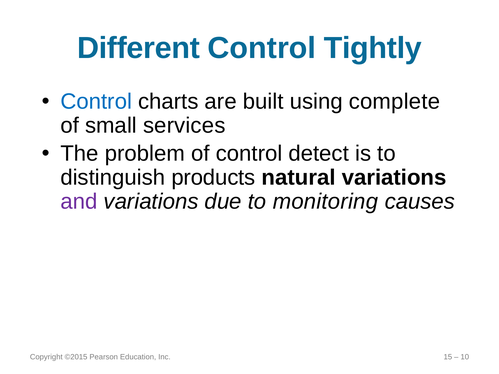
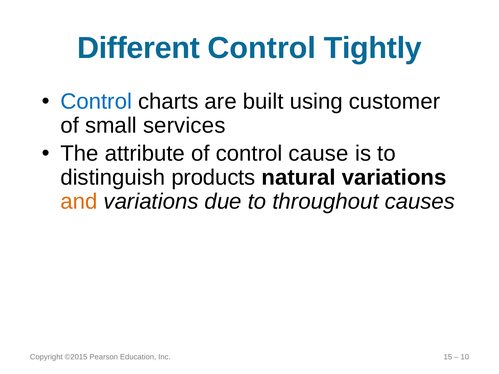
complete: complete -> customer (395, 102)
problem: problem -> attribute (145, 154)
detect: detect -> cause (319, 154)
and colour: purple -> orange (79, 202)
monitoring: monitoring -> throughout (326, 202)
